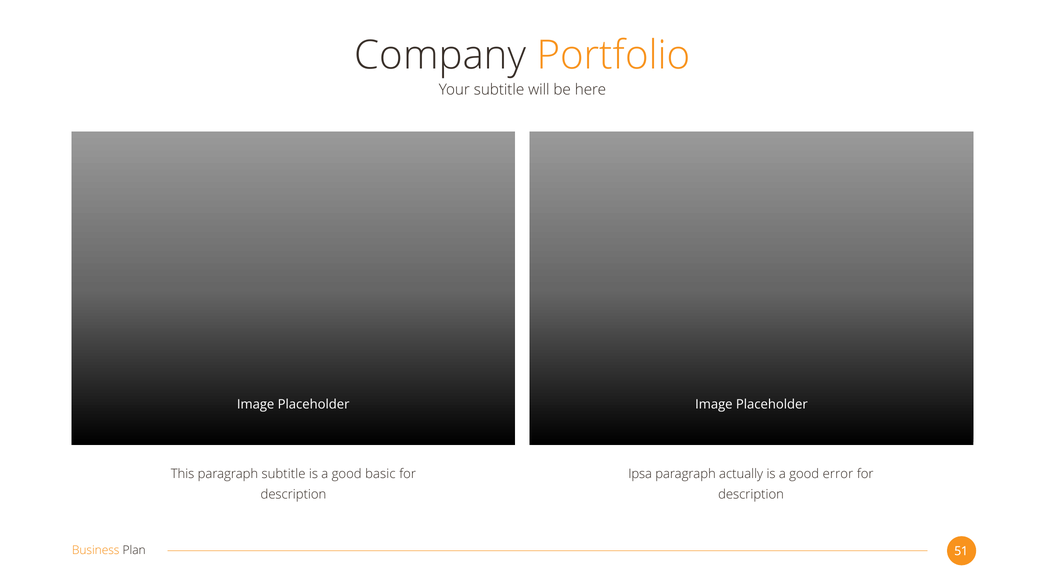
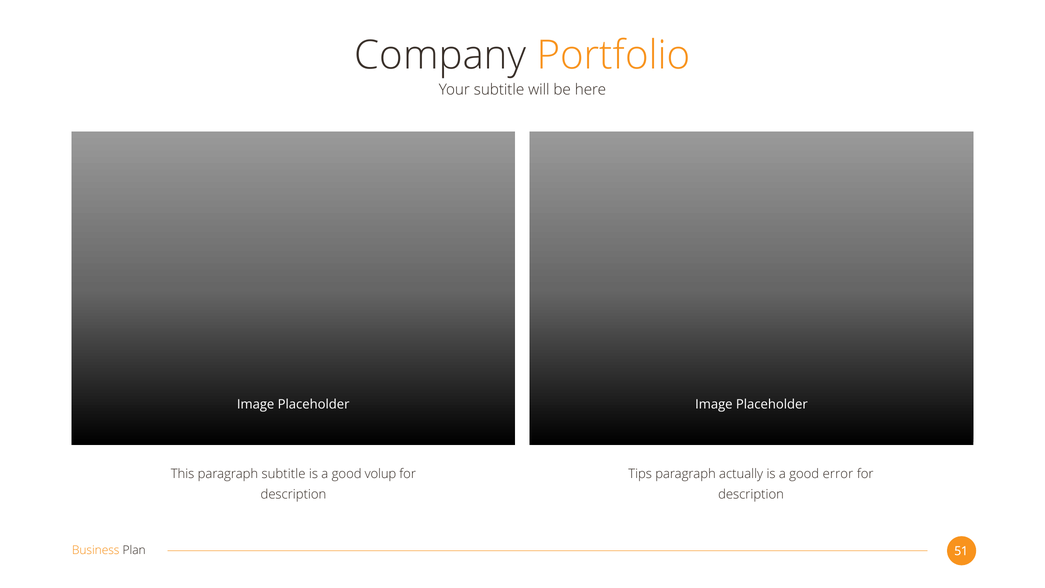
basic: basic -> volup (381, 474)
Ipsa: Ipsa -> Tips (640, 474)
